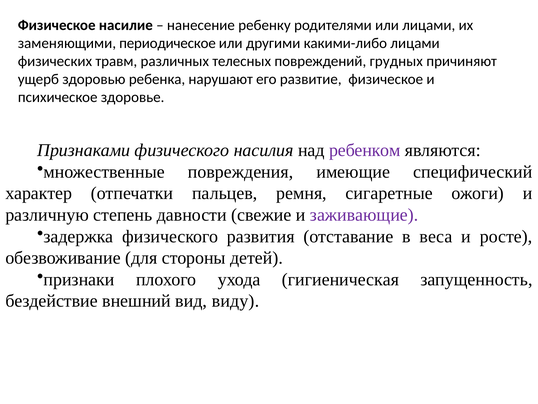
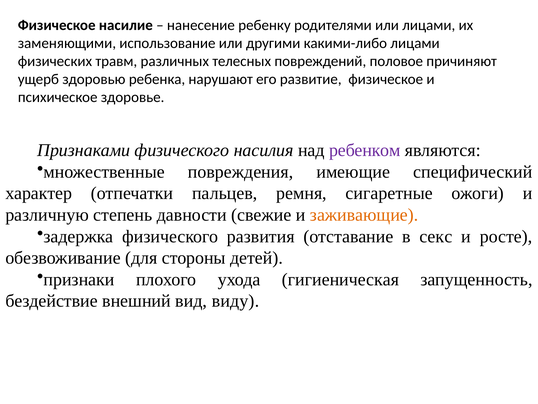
периодическое: периодическое -> использование (167, 43)
грудных: грудных -> половое (396, 61)
заживающие colour: purple -> orange (364, 215)
веса: веса -> секс (436, 236)
